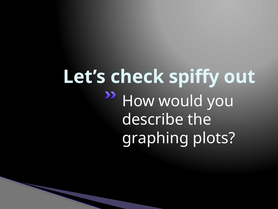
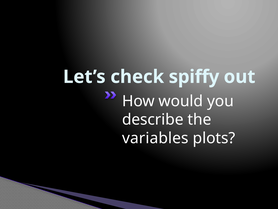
graphing: graphing -> variables (155, 138)
